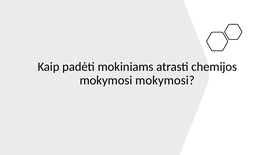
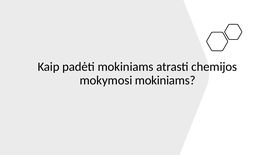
mokymosi mokymosi: mokymosi -> mokiniams (165, 80)
